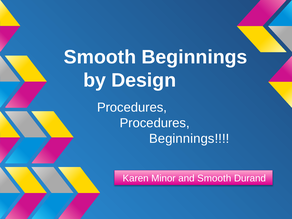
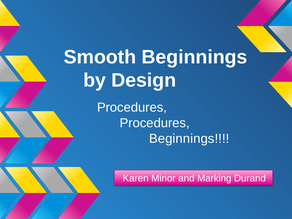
and Smooth: Smooth -> Marking (214, 178)
